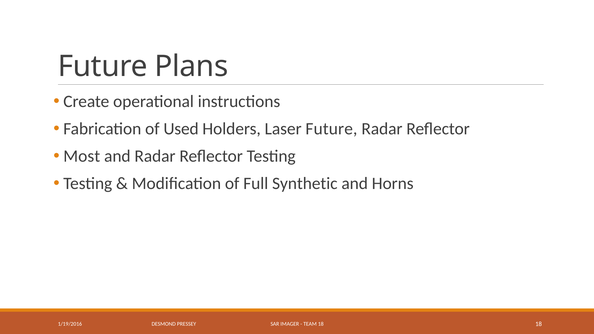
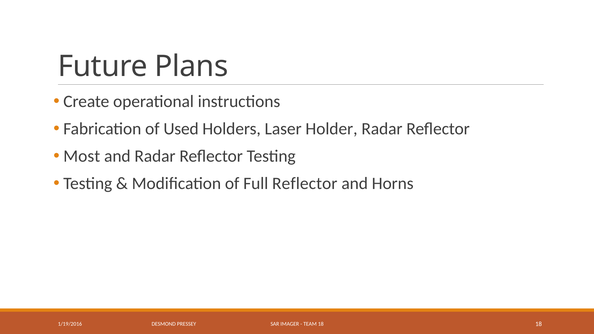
Laser Future: Future -> Holder (331, 129)
Full Synthetic: Synthetic -> Reflector (305, 184)
